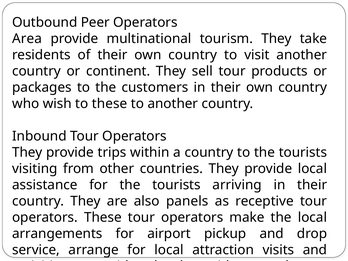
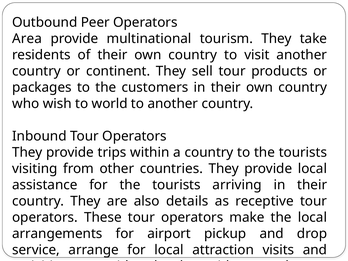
to these: these -> world (110, 104)
panels: panels -> details (187, 201)
